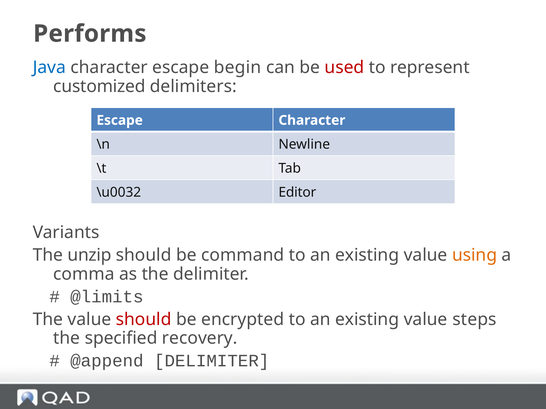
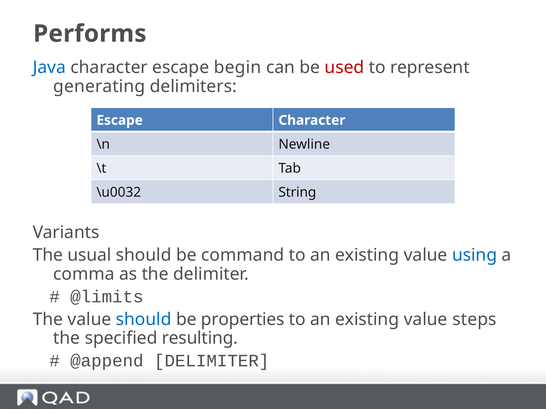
customized: customized -> generating (99, 86)
Editor: Editor -> String (297, 193)
unzip: unzip -> usual (89, 256)
using colour: orange -> blue (475, 256)
should colour: red -> blue (144, 320)
encrypted: encrypted -> properties (243, 320)
recovery: recovery -> resulting (200, 338)
